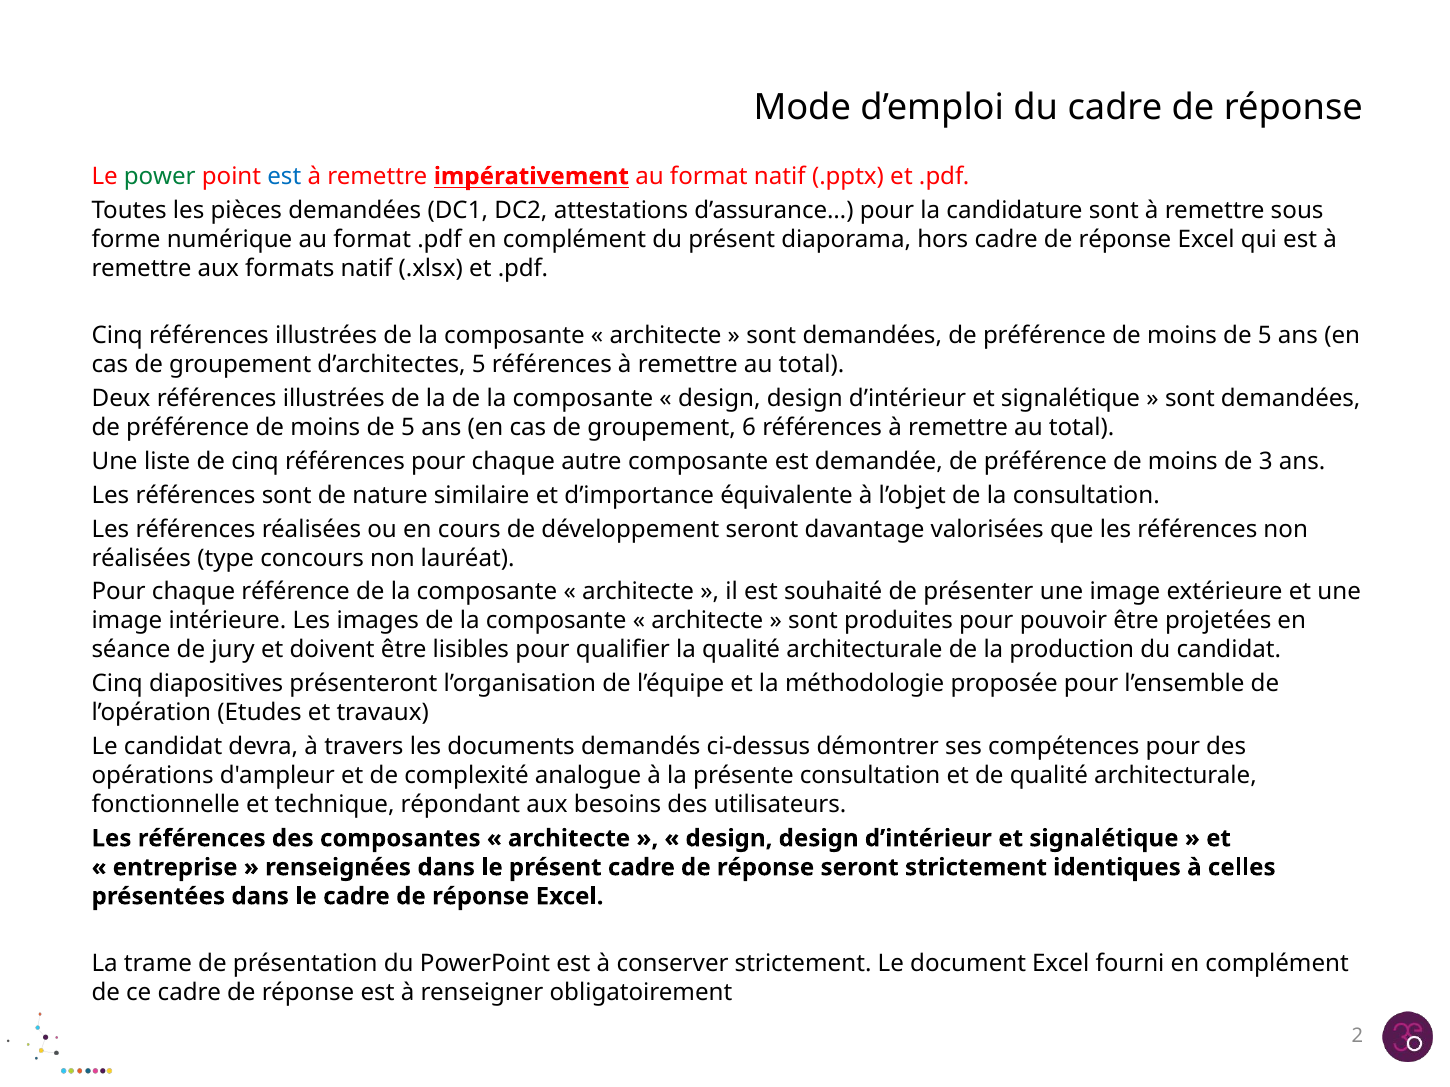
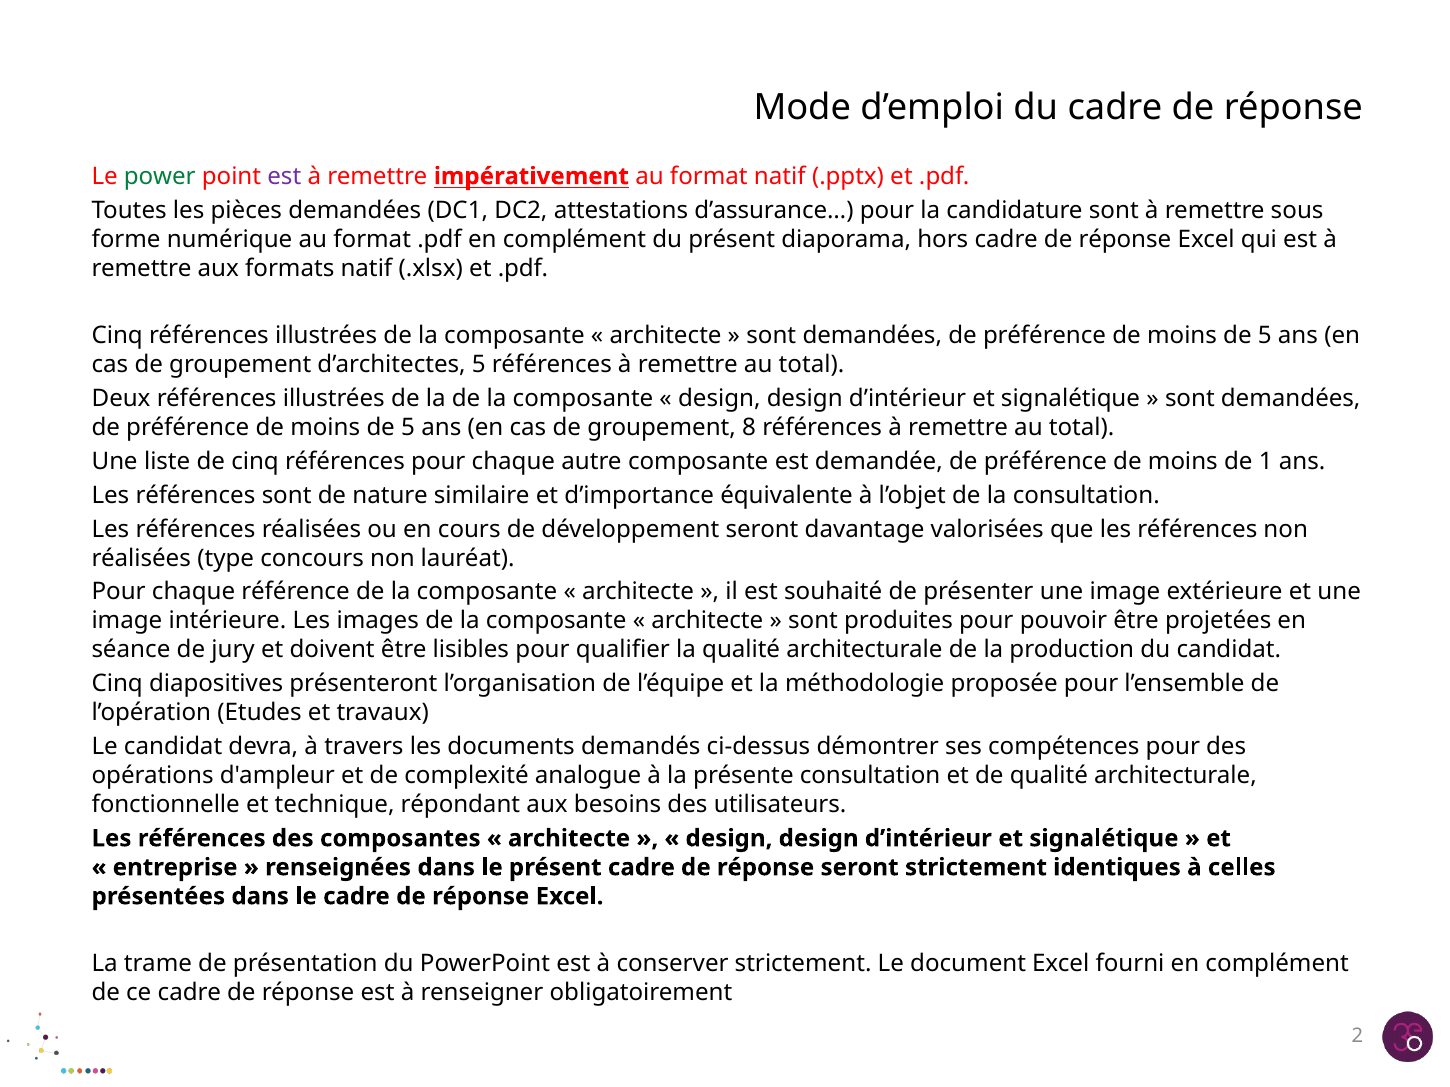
est colour: blue -> purple (284, 176)
6: 6 -> 8 (749, 428)
3: 3 -> 1 (1266, 462)
